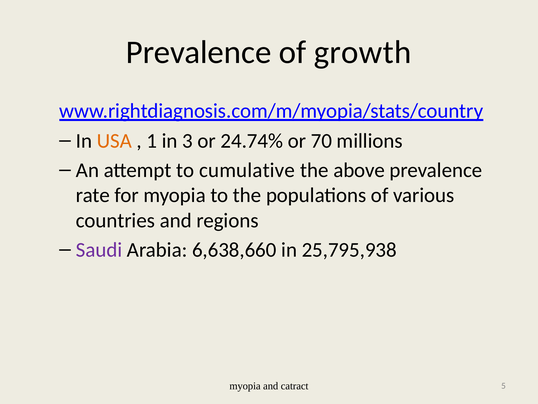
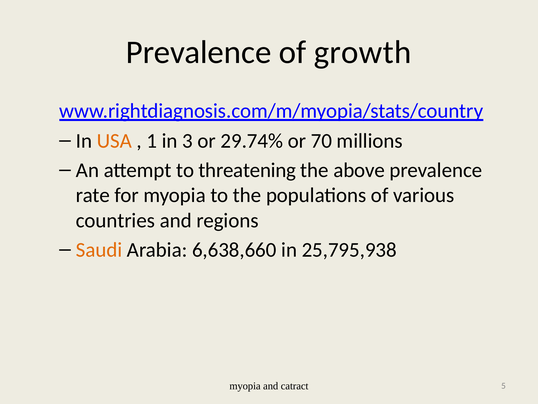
24.74%: 24.74% -> 29.74% (252, 141)
cumulative: cumulative -> threatening (247, 170)
Saudi colour: purple -> orange (99, 249)
